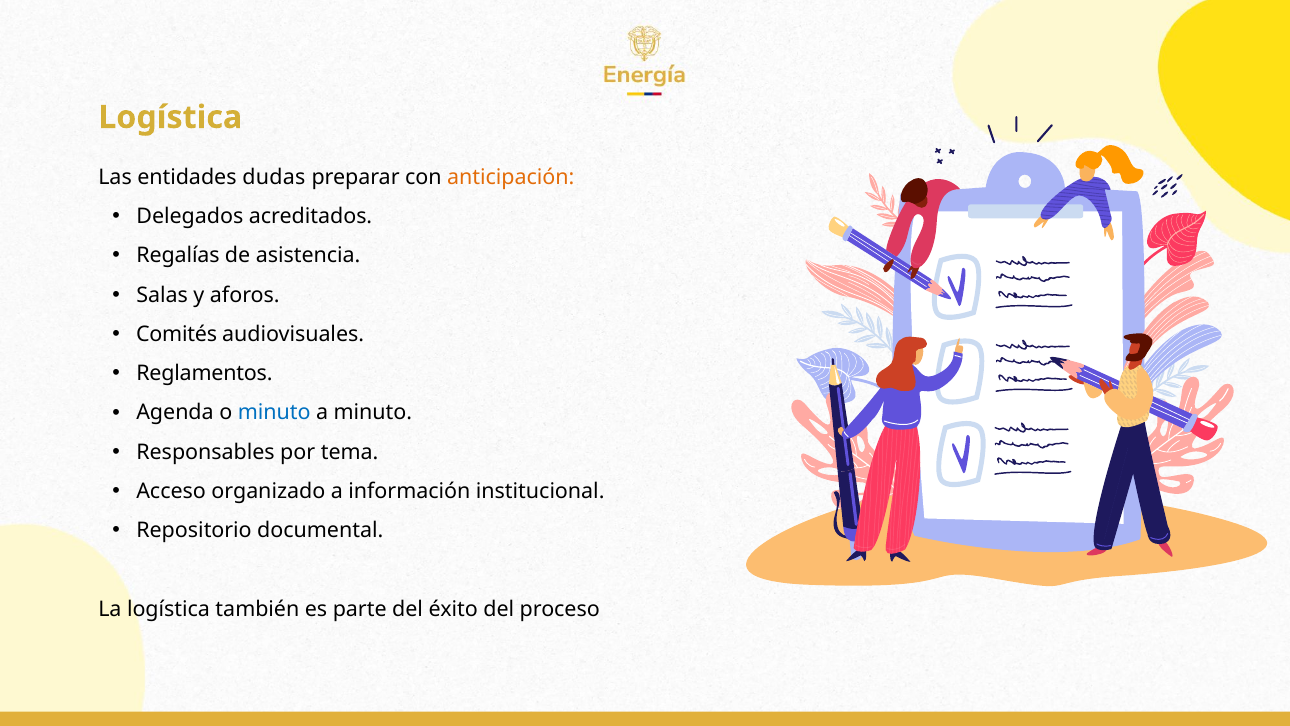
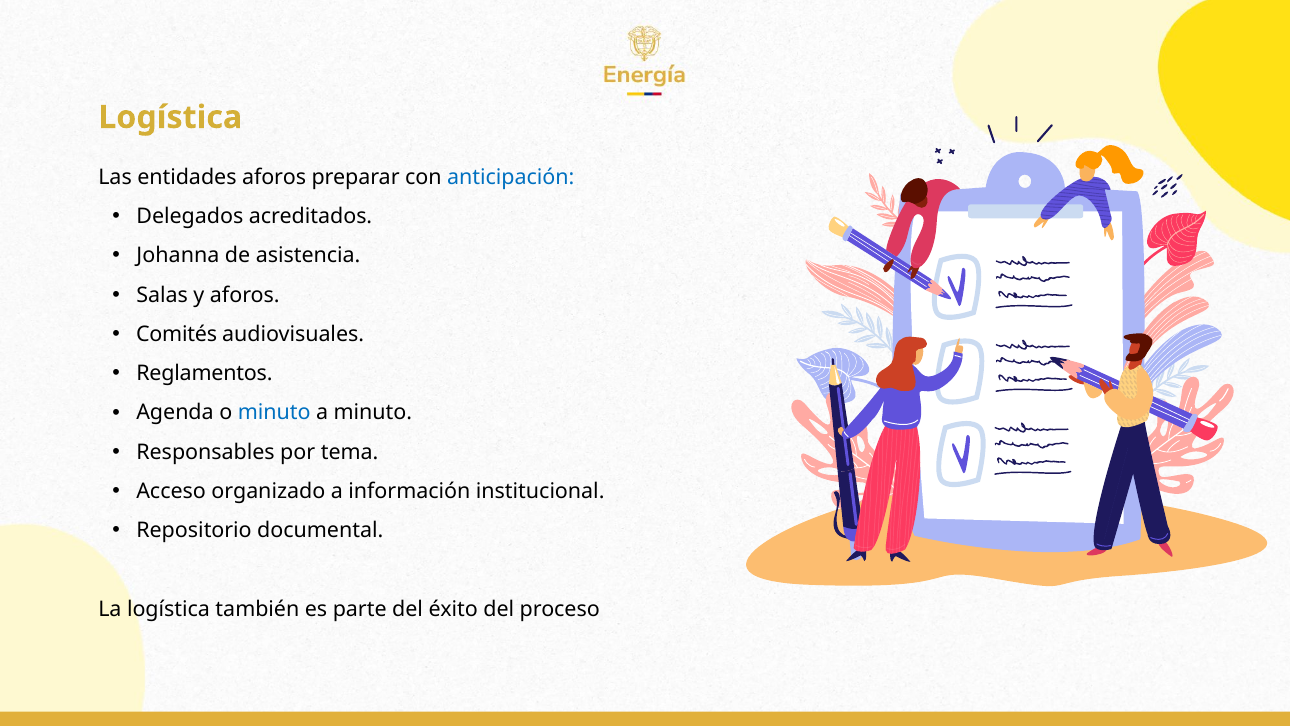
entidades dudas: dudas -> aforos (274, 177)
anticipación colour: orange -> blue (511, 177)
Regalías: Regalías -> Johanna (178, 256)
